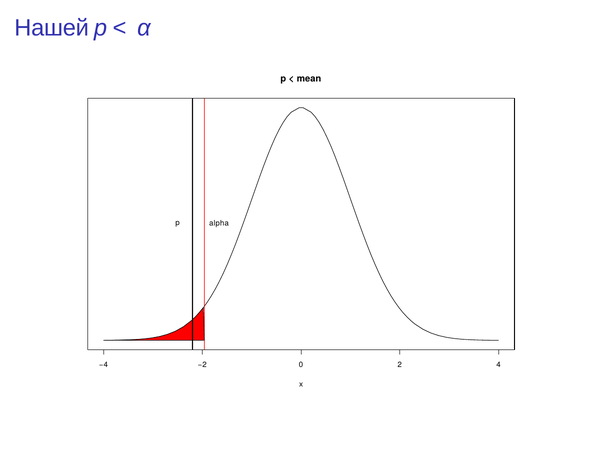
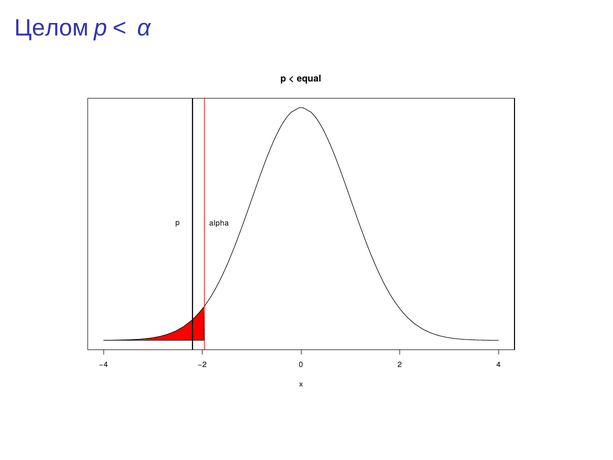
Нашей: Нашей -> Целом (51, 28)
mean: mean -> equal (309, 79)
